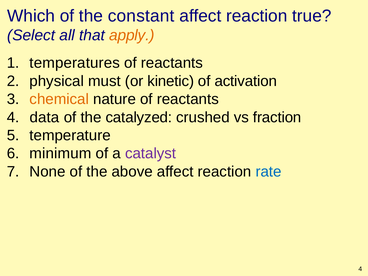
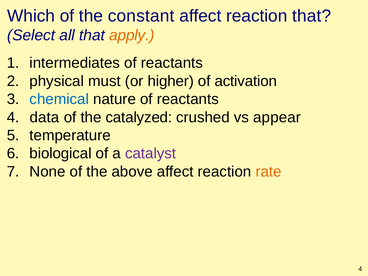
reaction true: true -> that (312, 16)
temperatures: temperatures -> intermediates (75, 63)
kinetic: kinetic -> higher (171, 81)
chemical colour: orange -> blue (59, 99)
fraction: fraction -> appear (277, 117)
minimum: minimum -> biological (61, 154)
rate colour: blue -> orange (269, 172)
